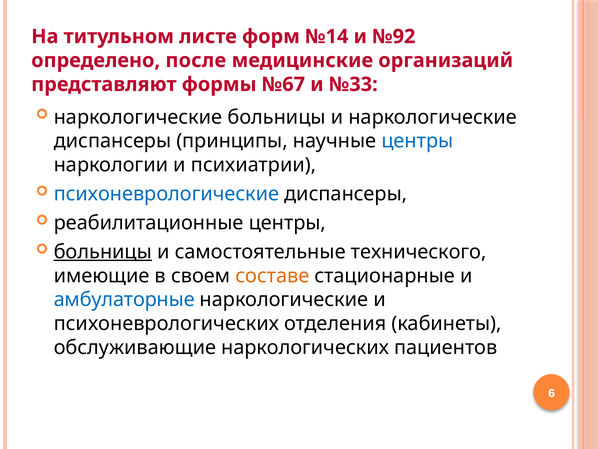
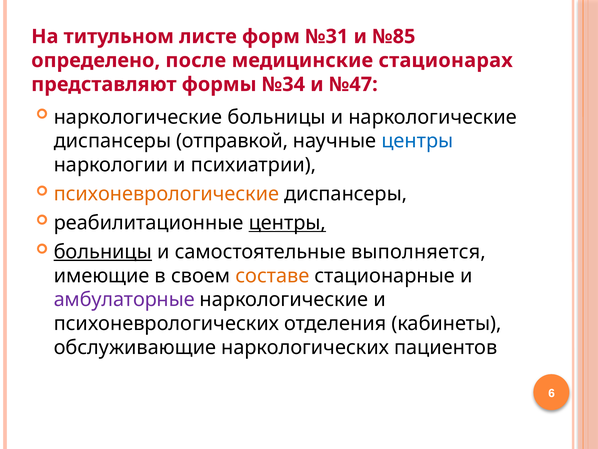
№14: №14 -> №31 (327, 36)
№92: №92 -> №85 (394, 36)
организаций: организаций -> стационарах (446, 60)
№67: №67 -> №34 (283, 84)
№33: №33 -> №47 (353, 84)
принципы: принципы -> отправкой (232, 141)
психоневрологические colour: blue -> orange (166, 194)
центры underline: none -> present (287, 223)
технического: технического -> выполняется (419, 252)
амбулаторные colour: blue -> purple (124, 299)
